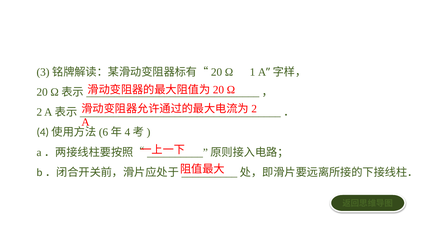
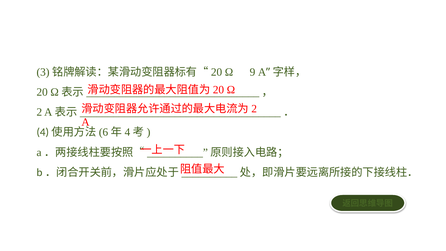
1: 1 -> 9 (252, 72)
